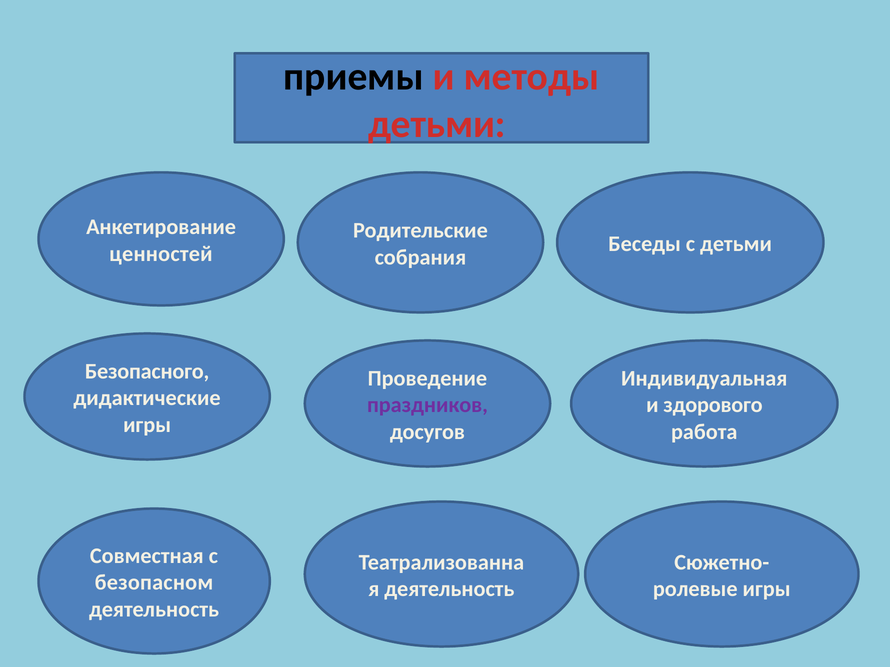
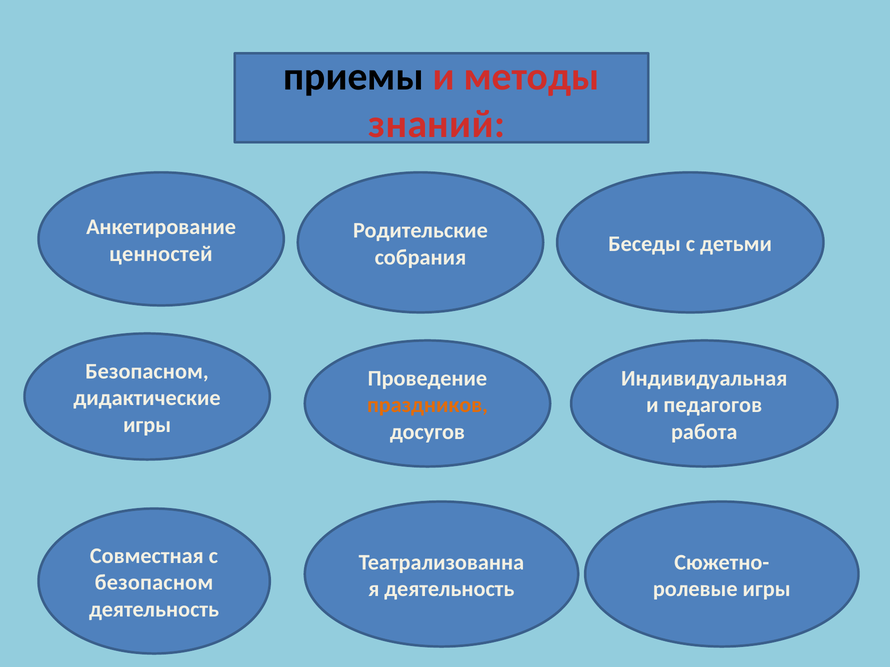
детьми: детьми -> знаний (437, 124)
Безопасного: Безопасного -> Безопасном (147, 372)
праздников colour: purple -> orange (427, 405)
здорового: здорового -> педагогов (713, 405)
